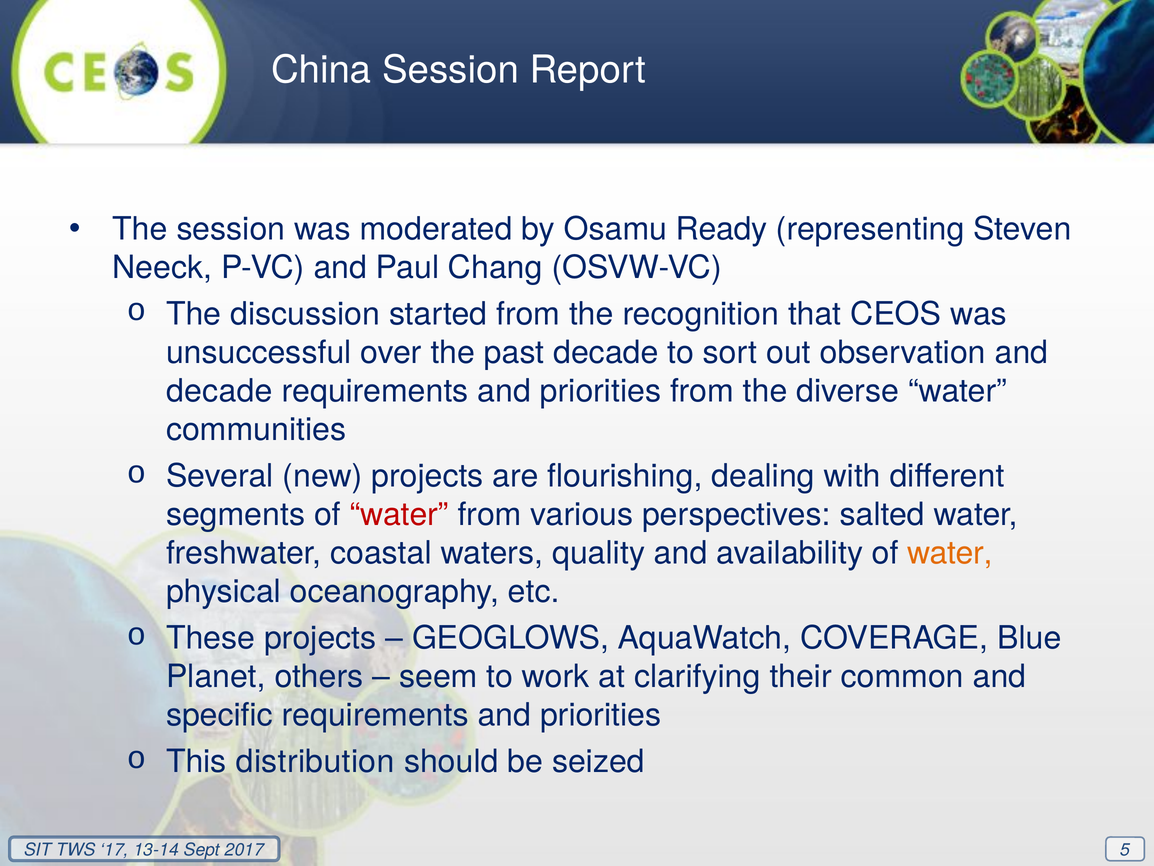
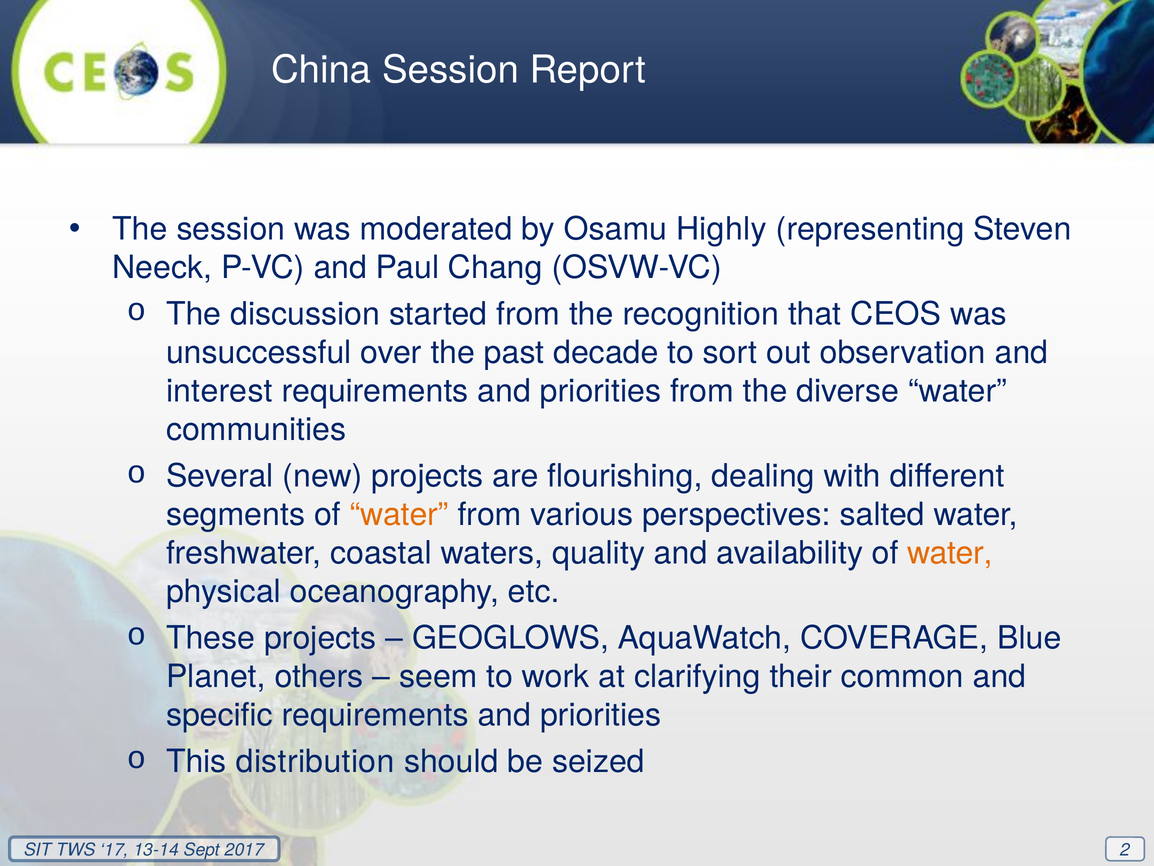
Ready: Ready -> Highly (721, 229)
decade: decade -> interest (219, 391)
water colour: red -> orange (399, 514)
5: 5 -> 2 (1125, 850)
